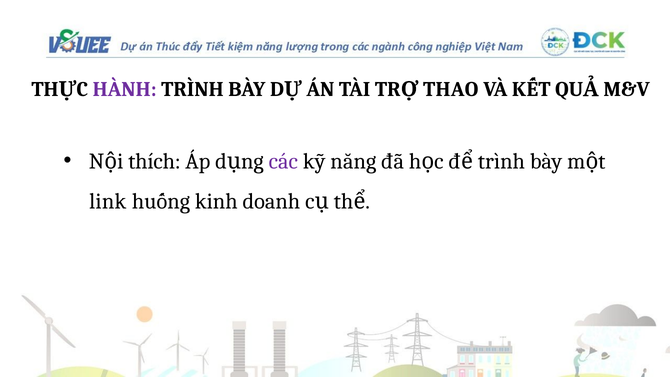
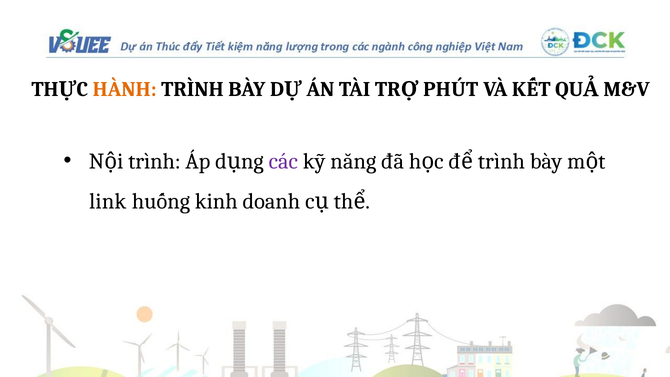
HÀNH colour: purple -> orange (125, 89)
THAO: THAO -> PHÚT (451, 89)
thích: thích -> trình (154, 161)
